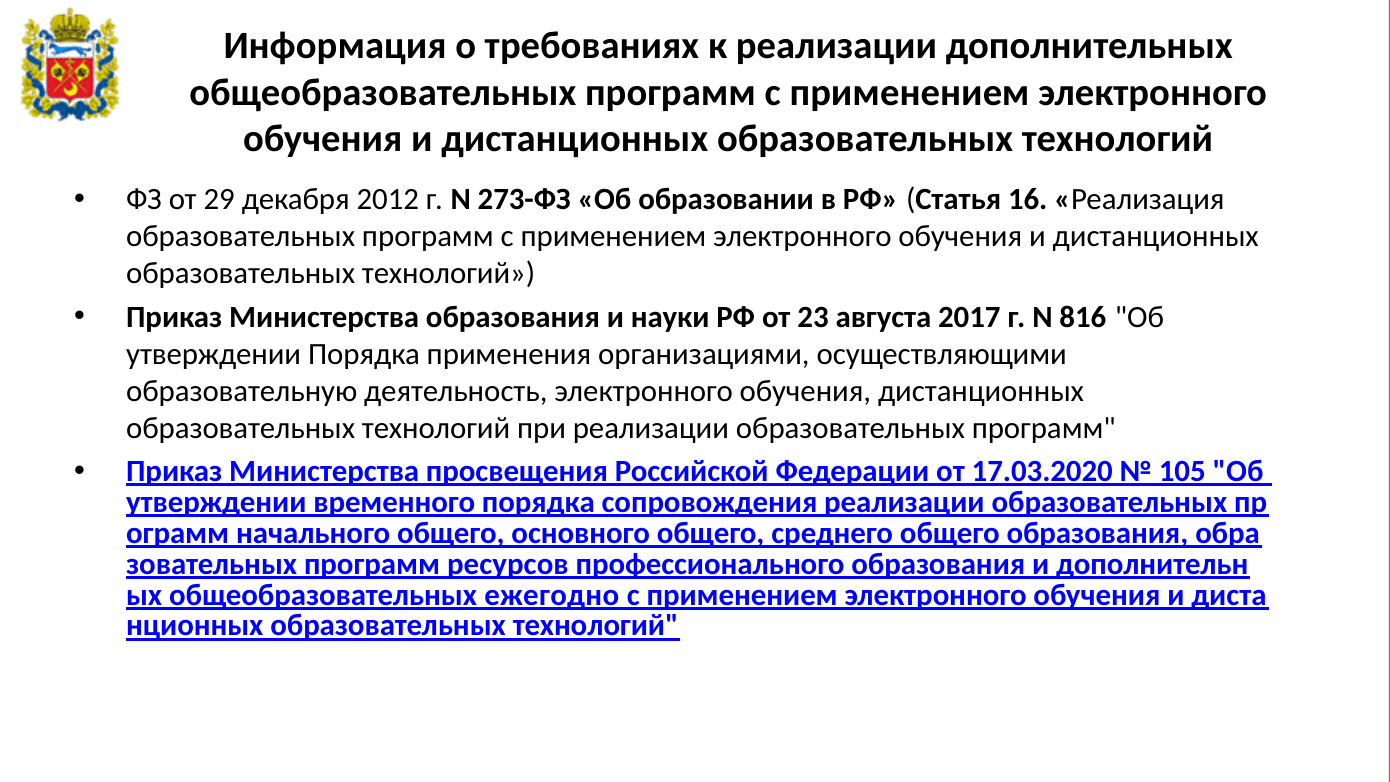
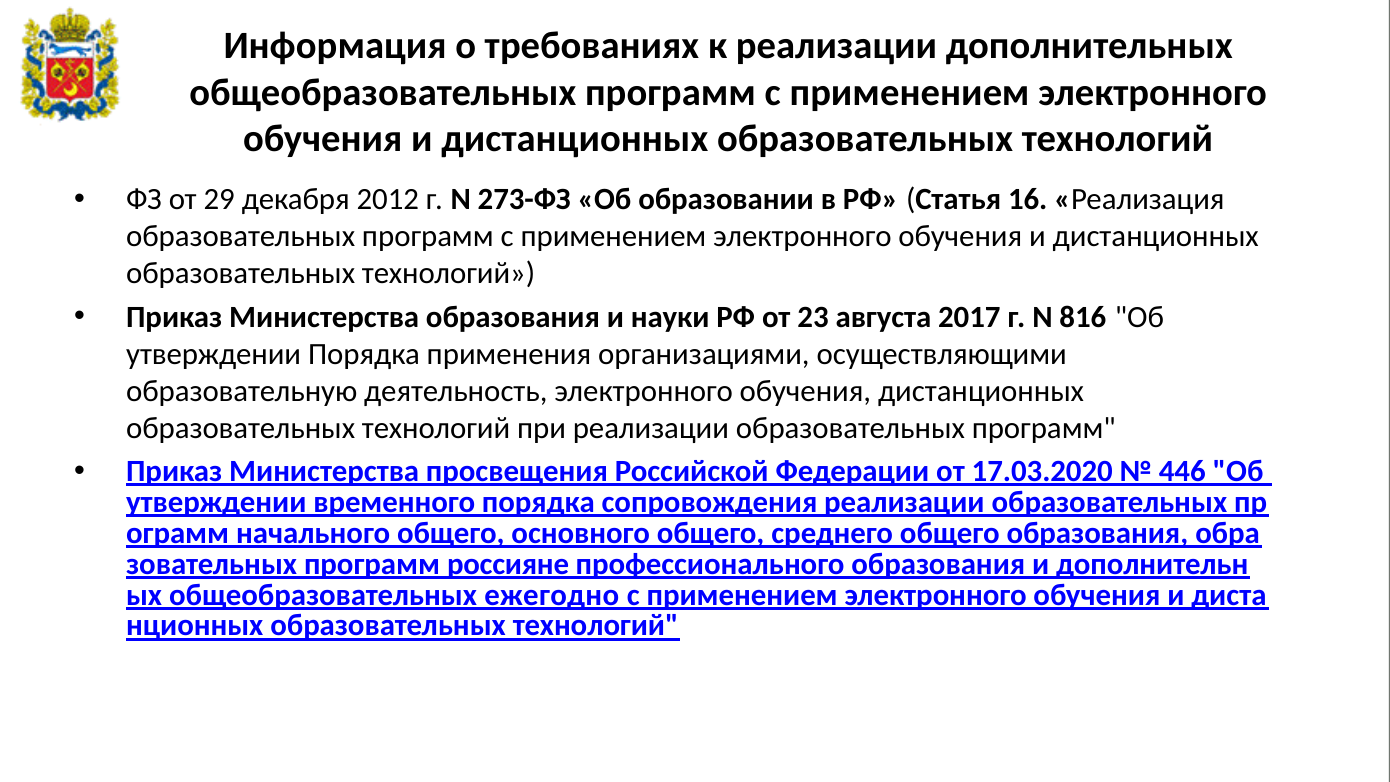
105: 105 -> 446 (1182, 471)
ресурсов: ресурсов -> россияне (508, 564)
